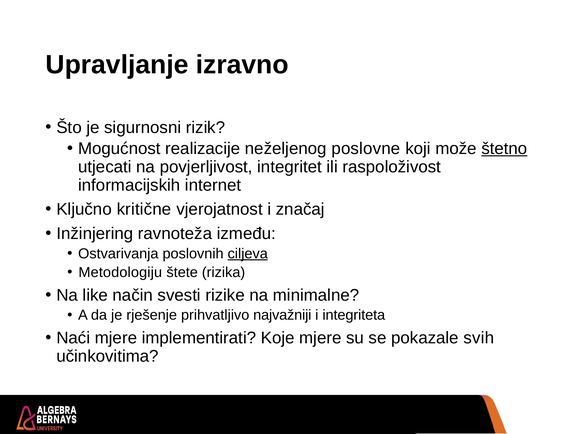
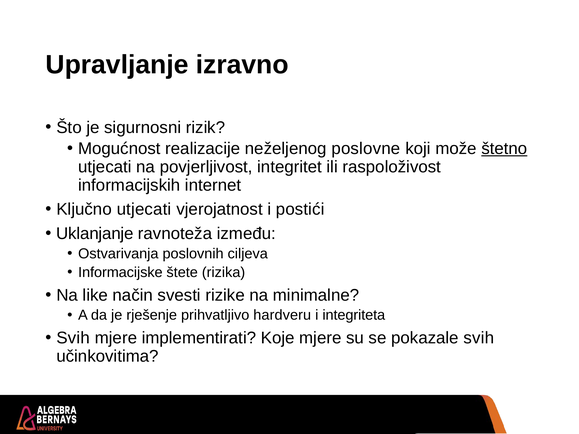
Ključno kritične: kritične -> utjecati (144, 209)
značaj: značaj -> postići (300, 209)
Inžinjering: Inžinjering -> Uklanjanje (95, 234)
ciljeva underline: present -> none (248, 254)
Metodologiju: Metodologiju -> Informacijske (120, 272)
najvažniji: najvažniji -> hardveru (282, 315)
Naći: Naći -> Svih (73, 338)
